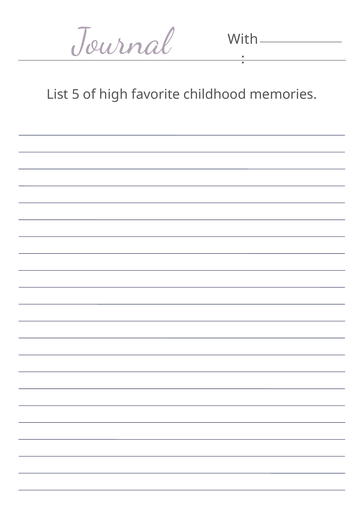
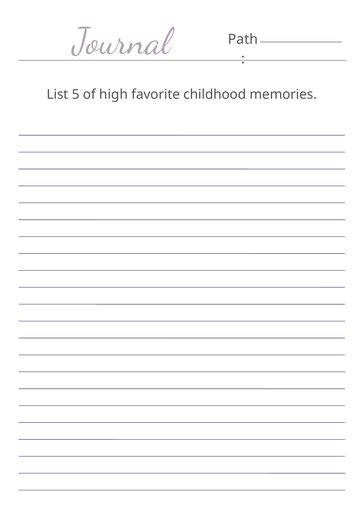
With: With -> Path (243, 39)
